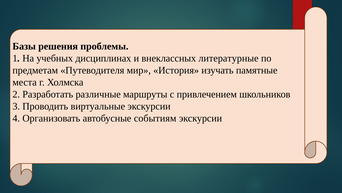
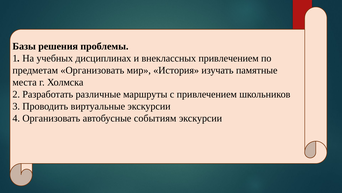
внеклассных литературные: литературные -> привлечением (229, 58)
предметам Путеводителя: Путеводителя -> Организовать (92, 70)
